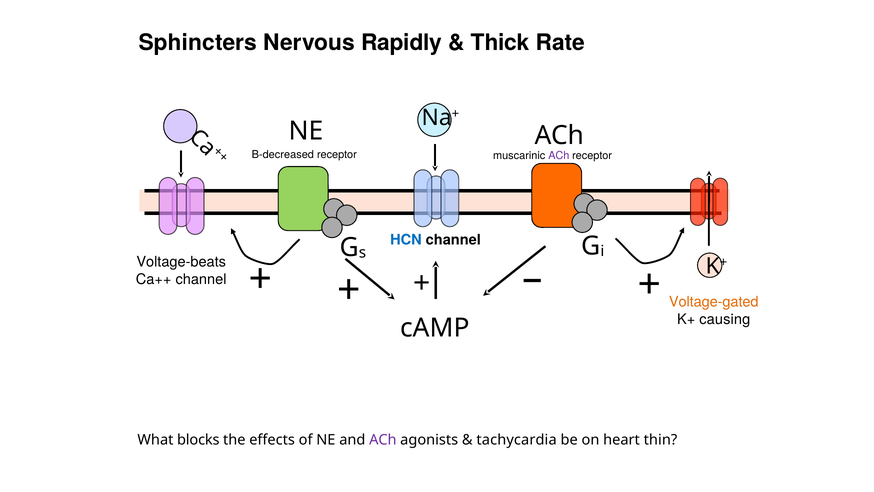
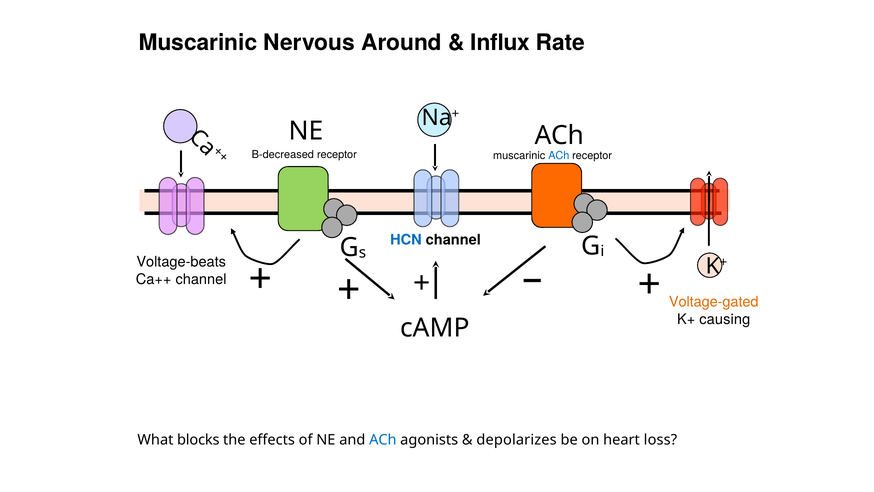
Sphincters: Sphincters -> Muscarinic (198, 43)
Rapidly: Rapidly -> Around (402, 43)
Thick: Thick -> Influx (500, 43)
ACh colour: purple -> blue (559, 156)
ACh colour: purple -> blue (383, 440)
tachycardia: tachycardia -> depolarizes (517, 440)
thin: thin -> loss (660, 440)
